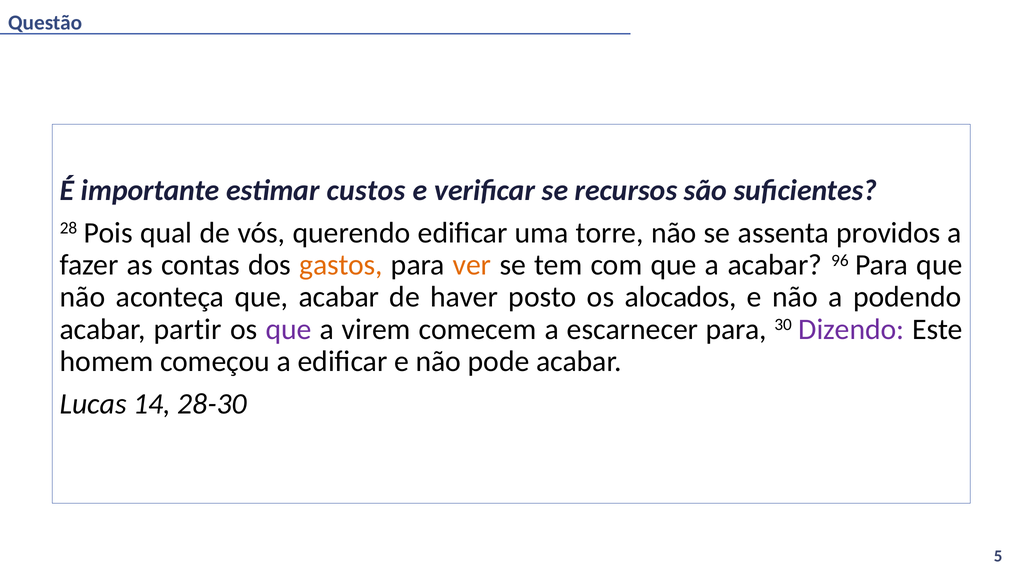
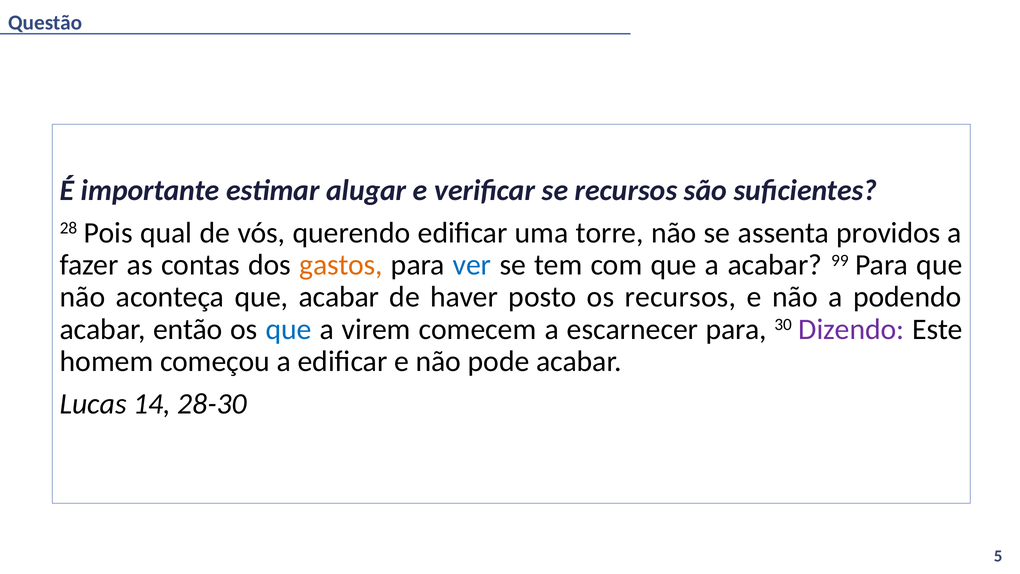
custos: custos -> alugar (366, 190)
ver colour: orange -> blue (472, 265)
96: 96 -> 99 (840, 260)
os alocados: alocados -> recursos (680, 297)
partir: partir -> então (188, 329)
que colour: purple -> blue (289, 329)
